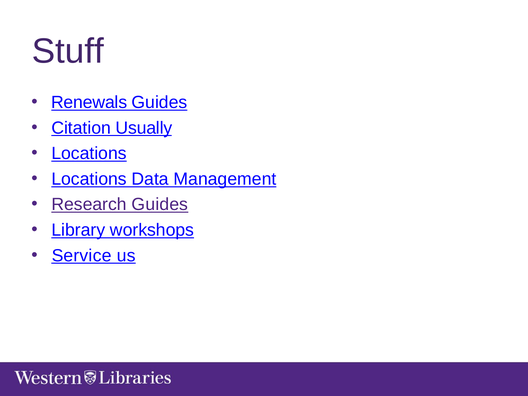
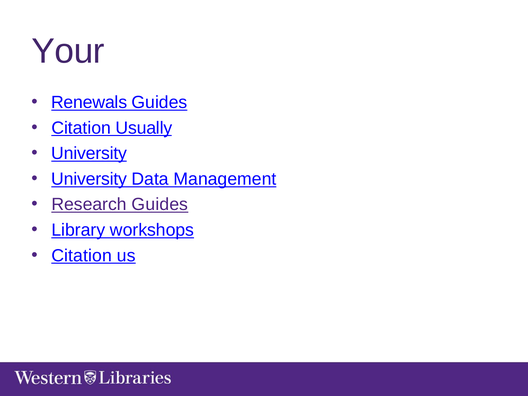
Stuff: Stuff -> Your (68, 51)
Locations: Locations -> University (89, 153)
Locations: Locations -> University (89, 179)
Service: Service -> Citation (82, 256)
